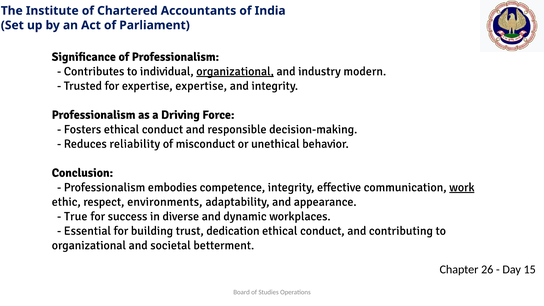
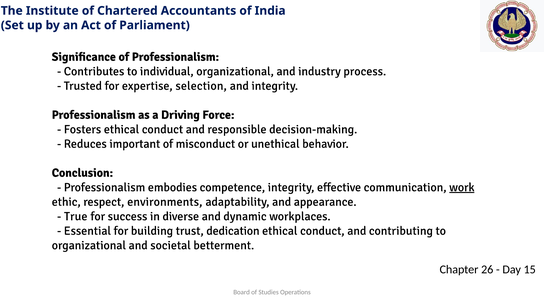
organizational underline: present -> none (235, 71)
modern: modern -> process (365, 71)
expertise expertise: expertise -> selection (201, 86)
reliability: reliability -> important (135, 144)
